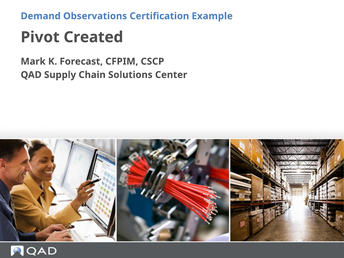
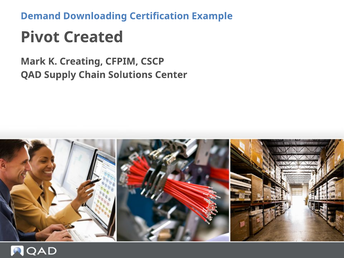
Observations: Observations -> Downloading (95, 16)
Forecast: Forecast -> Creating (81, 61)
